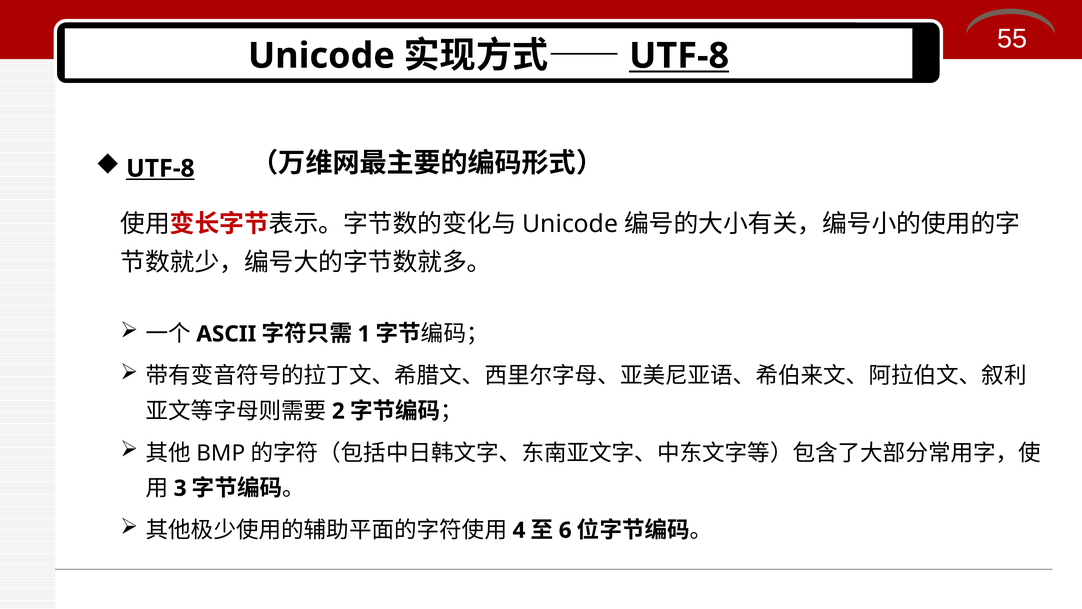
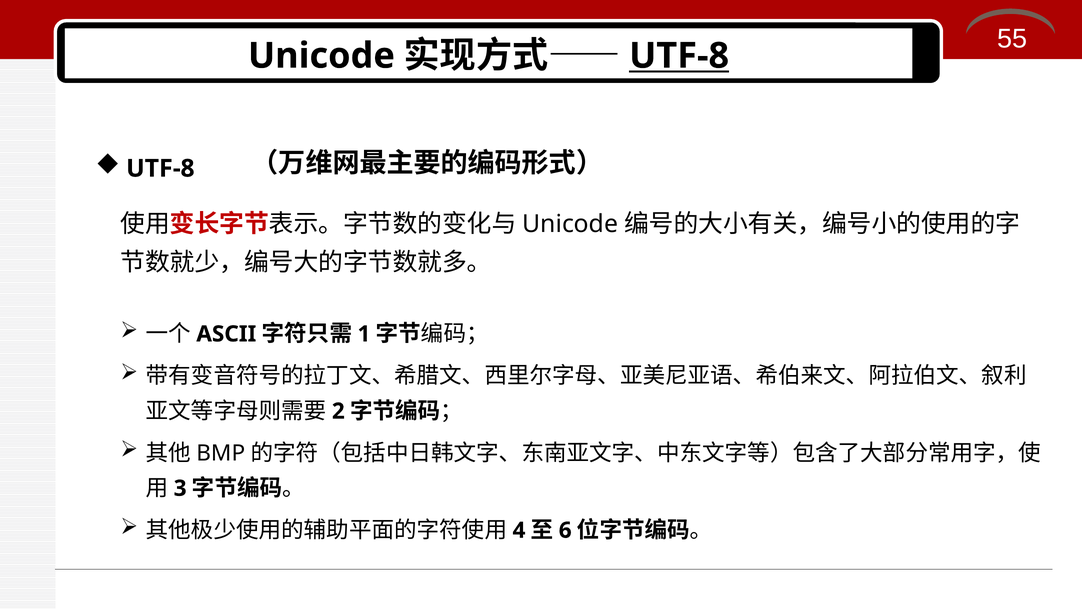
UTF-8 underline: present -> none (160, 168)
